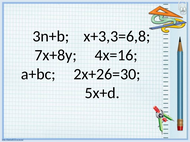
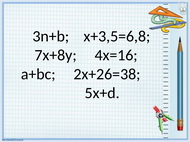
x+3,3=6,8: x+3,3=6,8 -> x+3,5=6,8 (117, 36)
2x+26=30: 2x+26=30 -> 2x+26=38 (107, 74)
